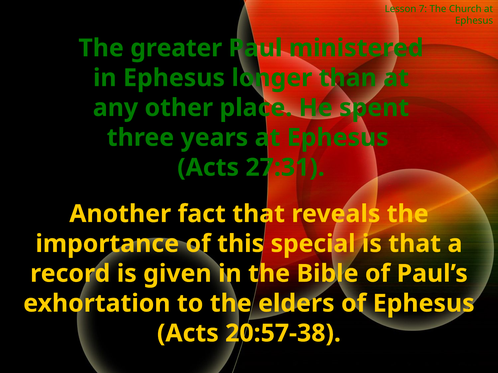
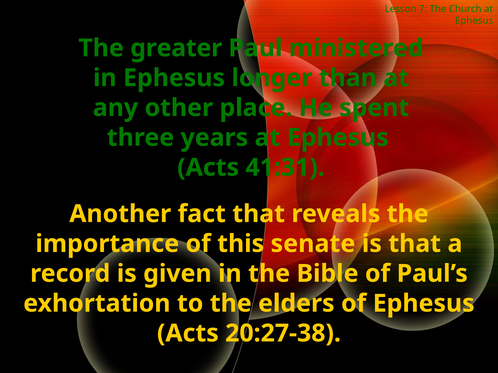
27:31: 27:31 -> 41:31 (285, 168)
special: special -> senate (313, 244)
20:57-38: 20:57-38 -> 20:27-38 (283, 334)
